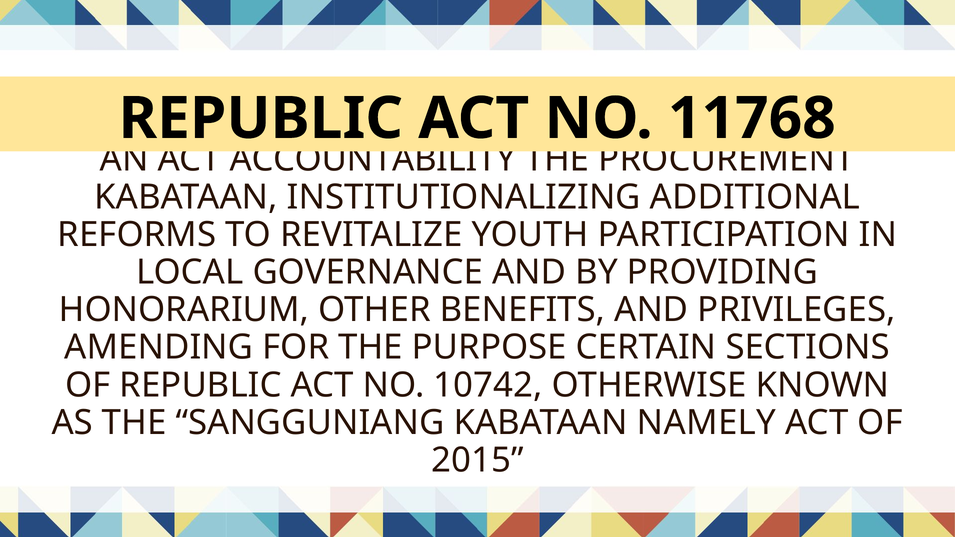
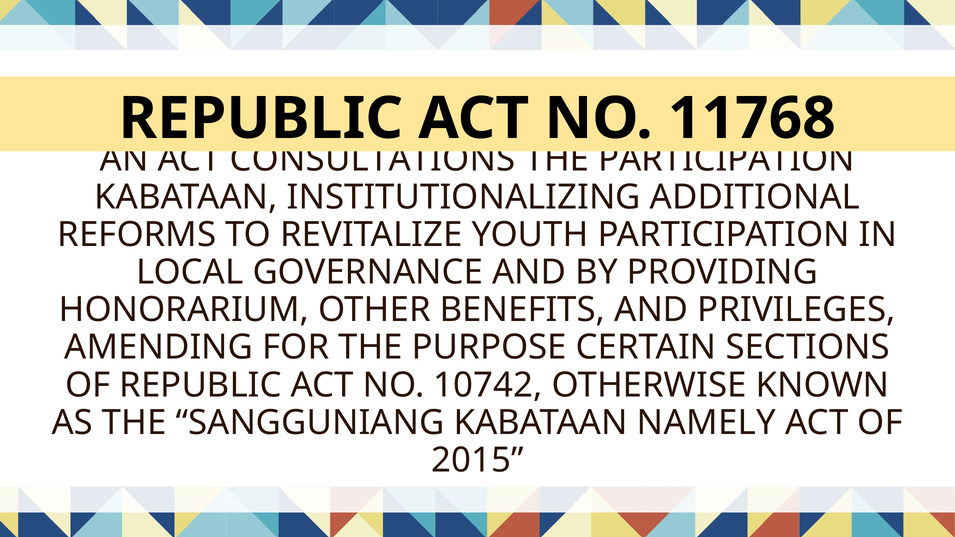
ACCOUNTABILITY: ACCOUNTABILITY -> CONSULTATIONS (373, 160)
PROCUREMENT: PROCUREMENT -> PARTICIPATION (727, 160)
